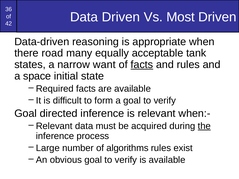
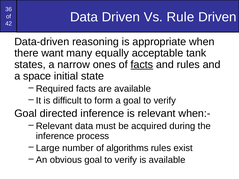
Most: Most -> Rule (180, 17)
road: road -> want (52, 53)
want: want -> ones (104, 65)
the underline: present -> none (204, 126)
